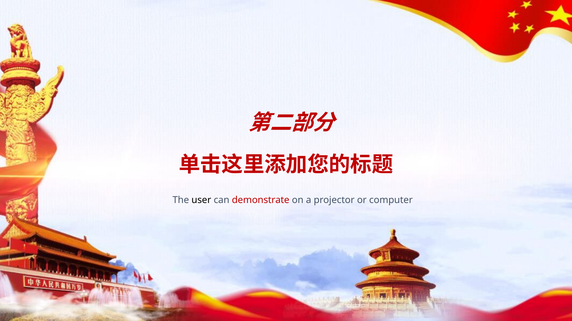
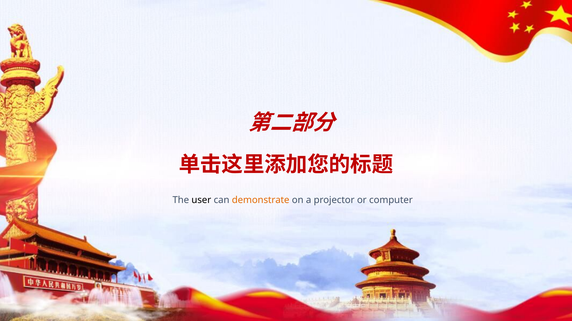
demonstrate colour: red -> orange (261, 201)
